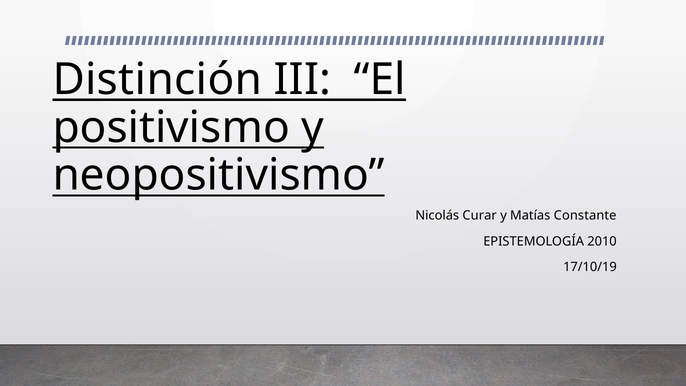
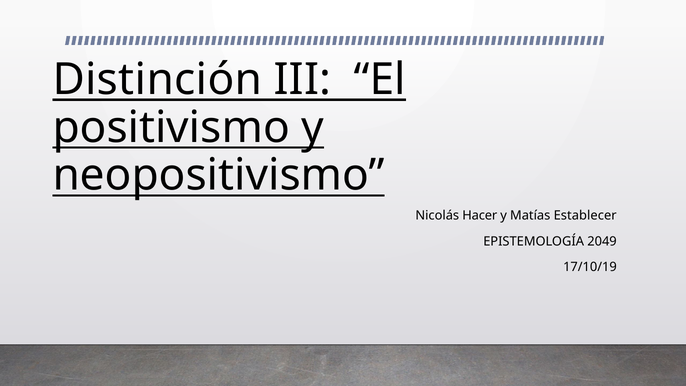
Curar: Curar -> Hacer (480, 216)
Constante: Constante -> Establecer (585, 216)
2010: 2010 -> 2049 (602, 241)
